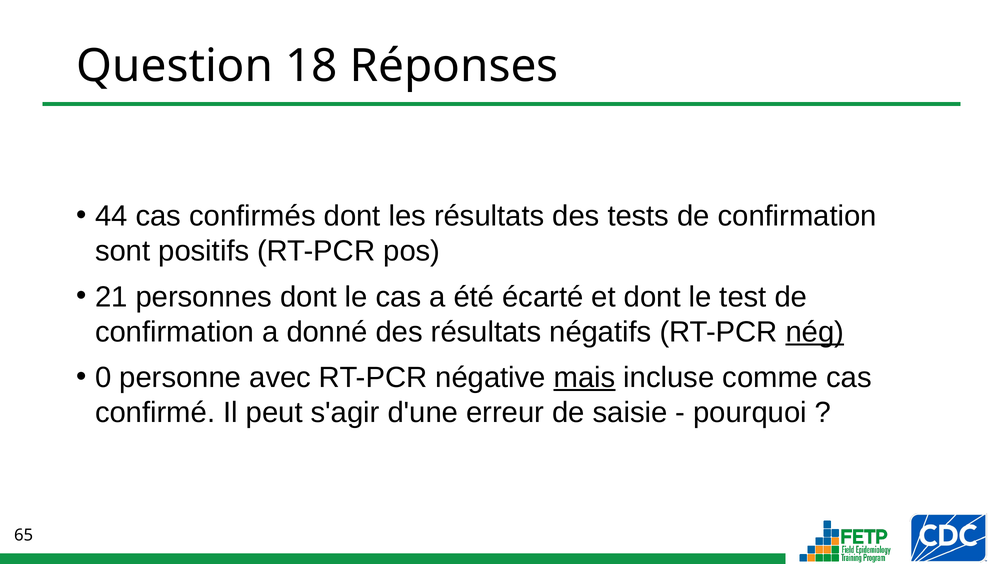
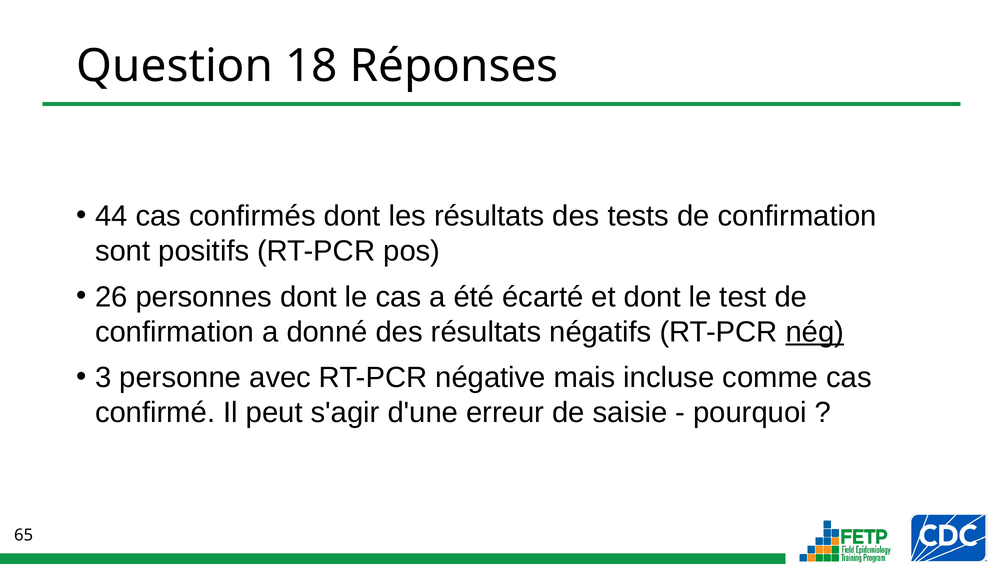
21: 21 -> 26 (111, 297)
0: 0 -> 3 (103, 378)
mais underline: present -> none (585, 378)
